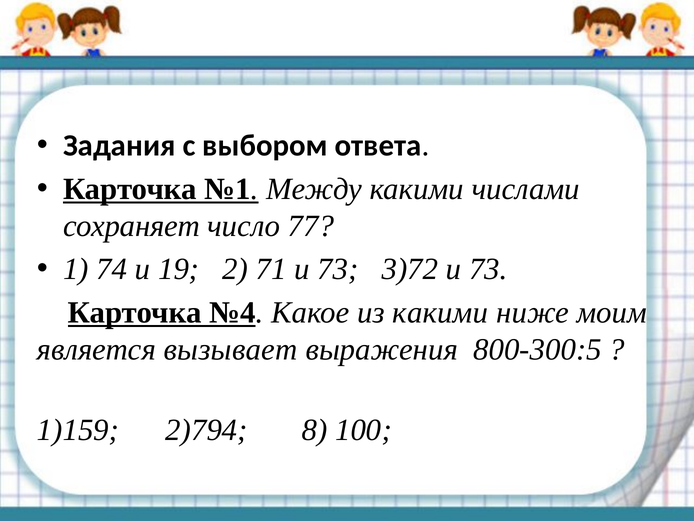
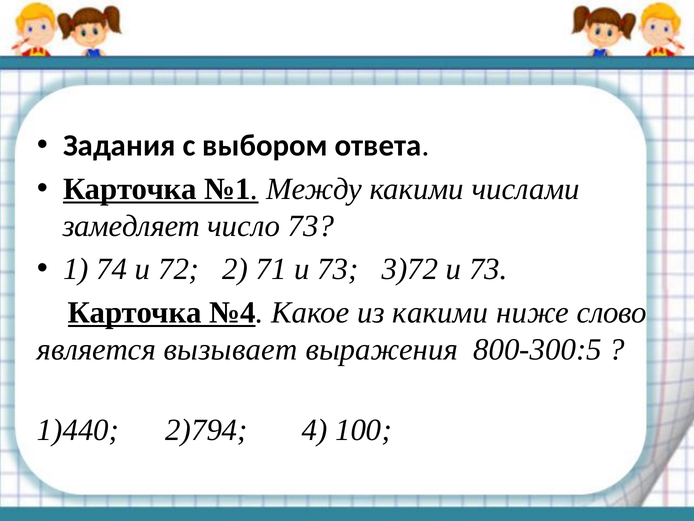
сохраняет: сохраняет -> замедляет (131, 226)
число 77: 77 -> 73 (311, 226)
19: 19 -> 72 (179, 269)
моим: моим -> слово (612, 312)
1)159: 1)159 -> 1)440 (78, 429)
8: 8 -> 4 (314, 429)
